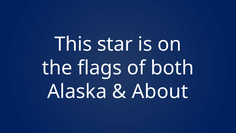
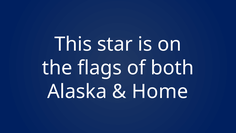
About: About -> Home (160, 91)
